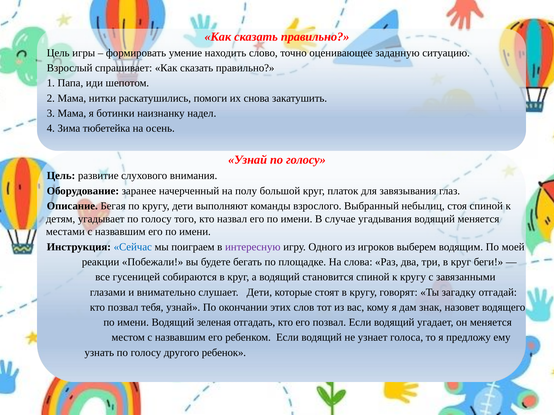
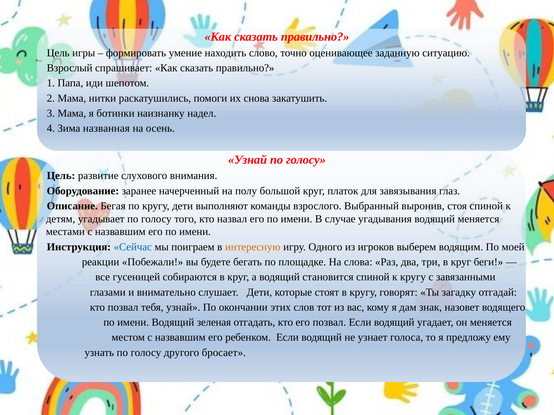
тюбетейка: тюбетейка -> названная (106, 128)
небылиц: небылиц -> выронив (423, 206)
интересную colour: purple -> orange (253, 247)
ребенок: ребенок -> бросает (224, 353)
